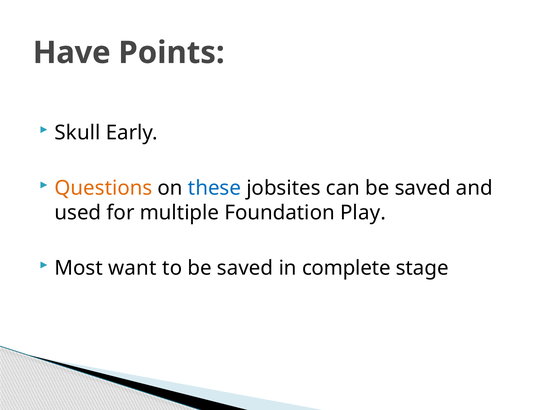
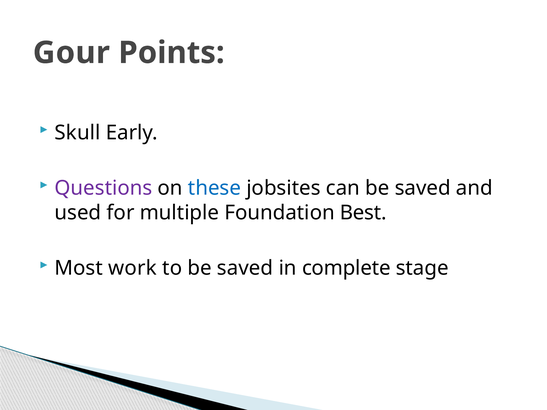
Have: Have -> Gour (71, 53)
Questions colour: orange -> purple (103, 188)
Play: Play -> Best (363, 213)
want: want -> work (132, 268)
